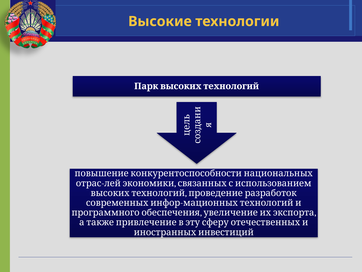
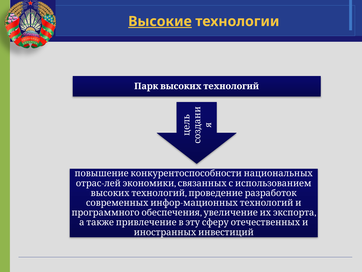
Высокие underline: none -> present (160, 21)
